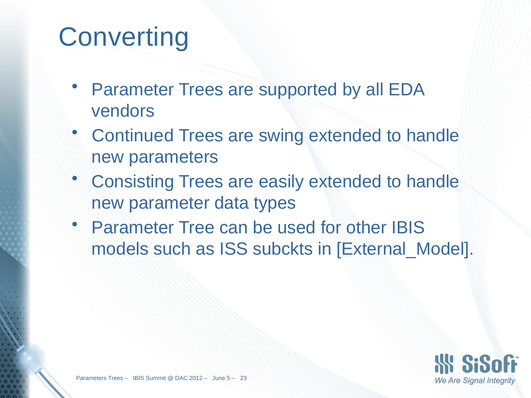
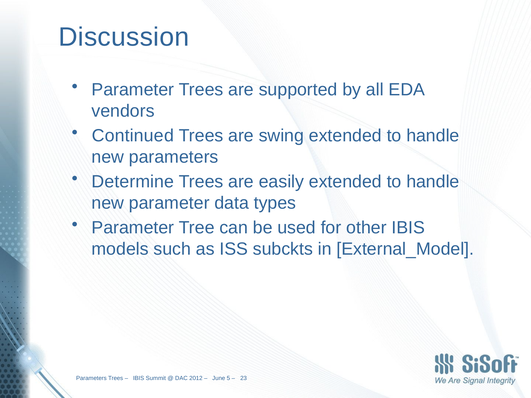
Converting: Converting -> Discussion (124, 37)
Consisting: Consisting -> Determine (133, 182)
